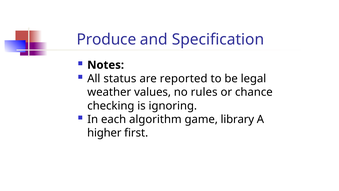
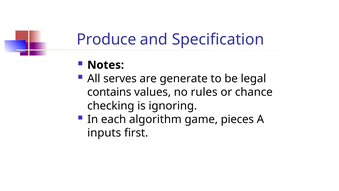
status: status -> serves (120, 78)
reported: reported -> generate (184, 78)
weather: weather -> contains (109, 92)
library: library -> pieces (237, 119)
higher: higher -> inputs (104, 133)
